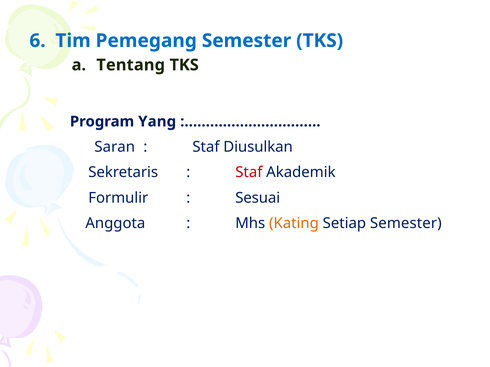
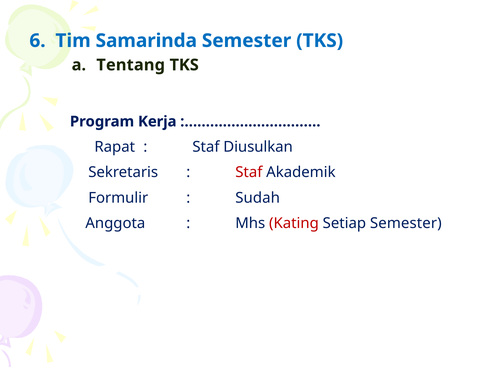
Pemegang: Pemegang -> Samarinda (146, 41)
Yang: Yang -> Kerja (157, 122)
Saran: Saran -> Rapat (115, 147)
Sesuai: Sesuai -> Sudah (258, 198)
Kating colour: orange -> red (294, 223)
